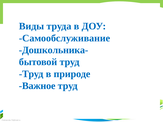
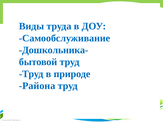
Важное: Важное -> Района (37, 86)
